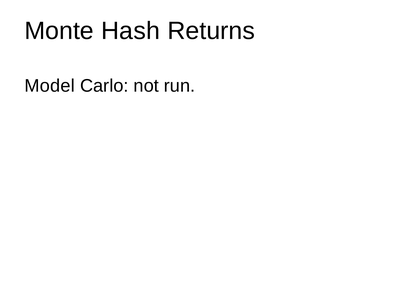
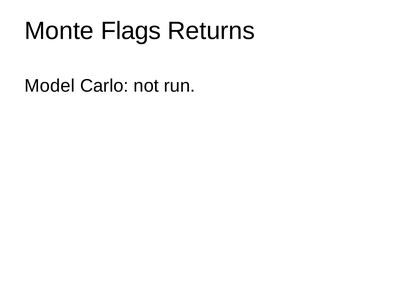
Hash: Hash -> Flags (131, 31)
